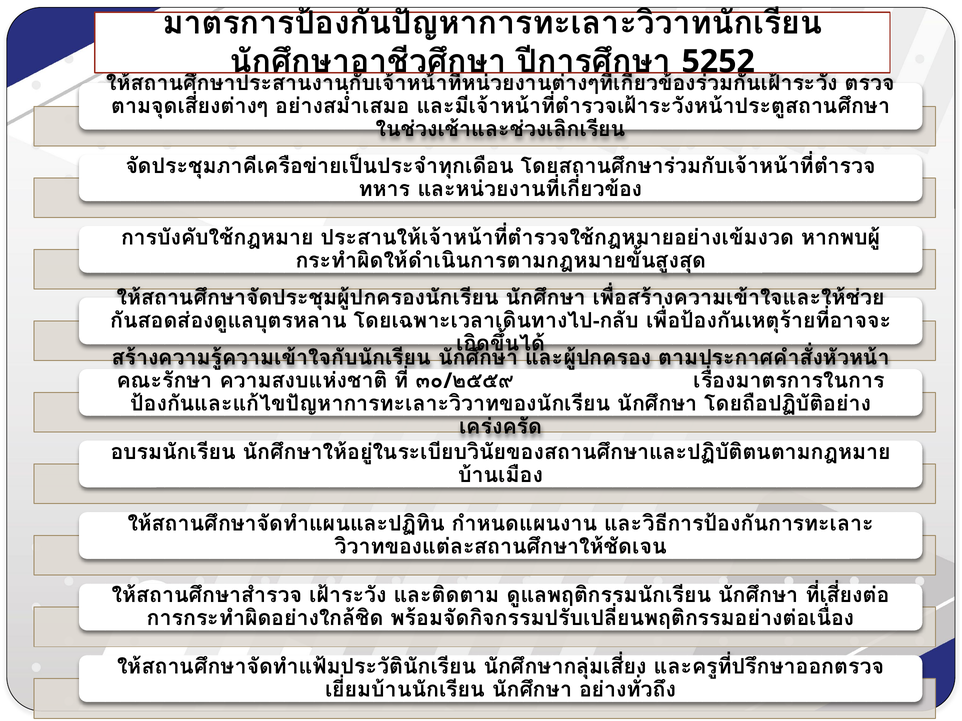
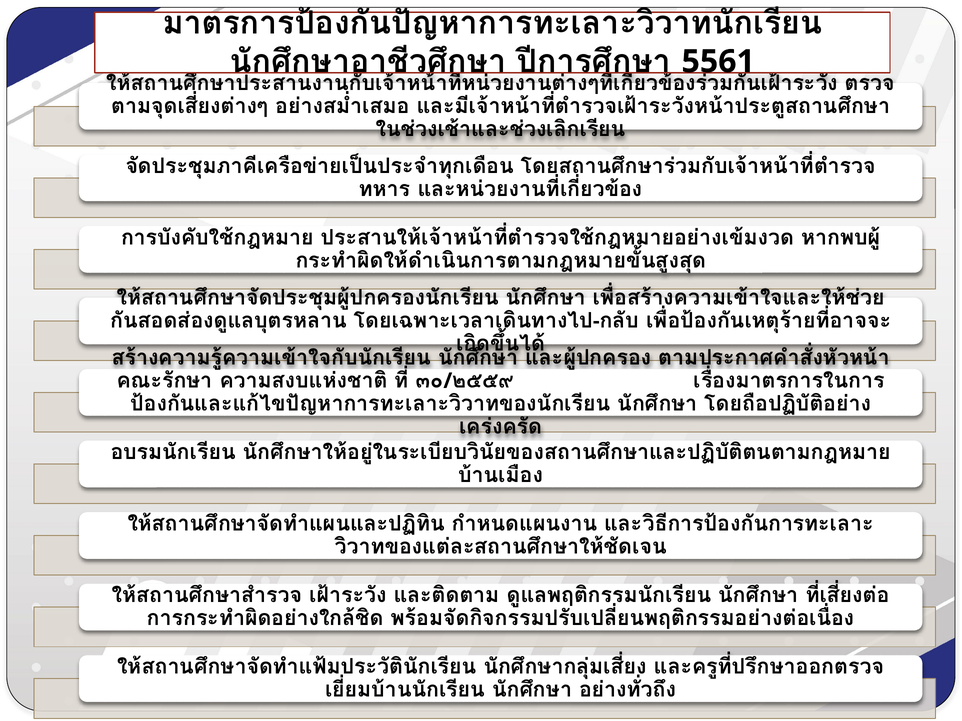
5252: 5252 -> 5561 (718, 62)
